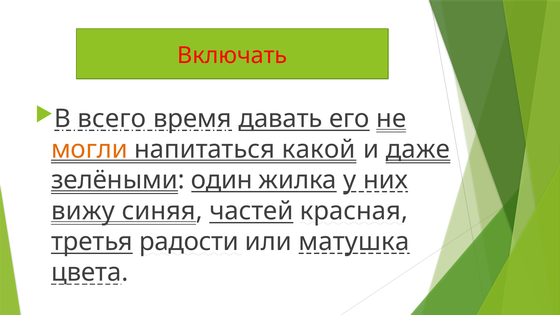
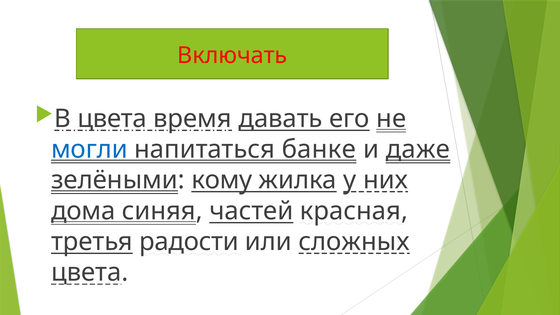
В всего: всего -> цвета (112, 119)
могли colour: orange -> blue (89, 149)
какой: какой -> банке (319, 149)
один: один -> кому (222, 180)
вижу: вижу -> дома (83, 211)
матушка: матушка -> сложных (354, 242)
